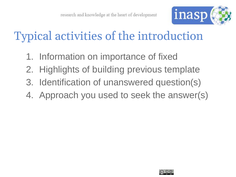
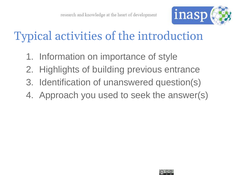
fixed: fixed -> style (168, 57)
template: template -> entrance (182, 70)
